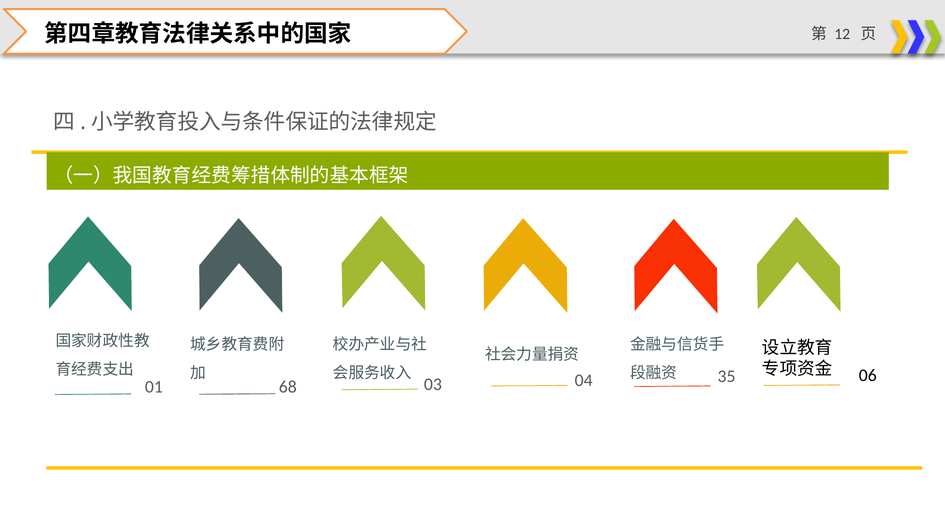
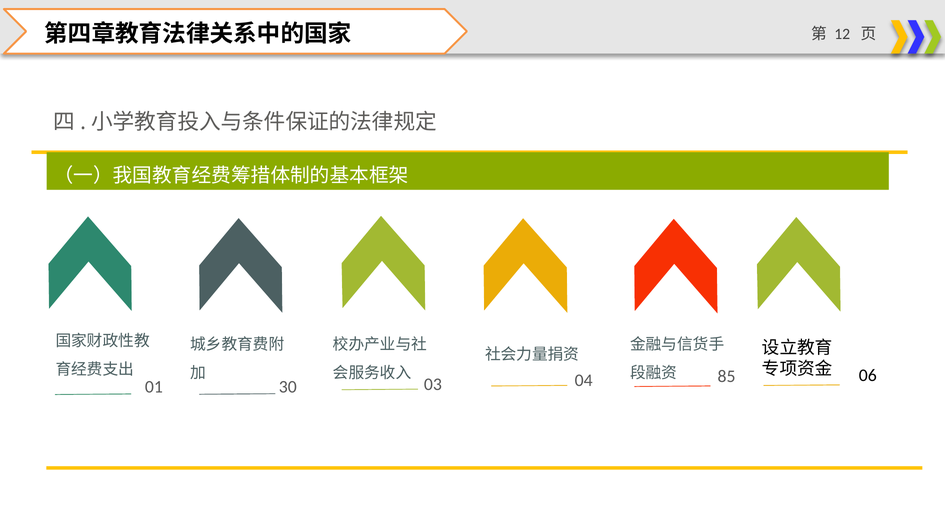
68: 68 -> 30 (288, 387)
35: 35 -> 85 (727, 377)
